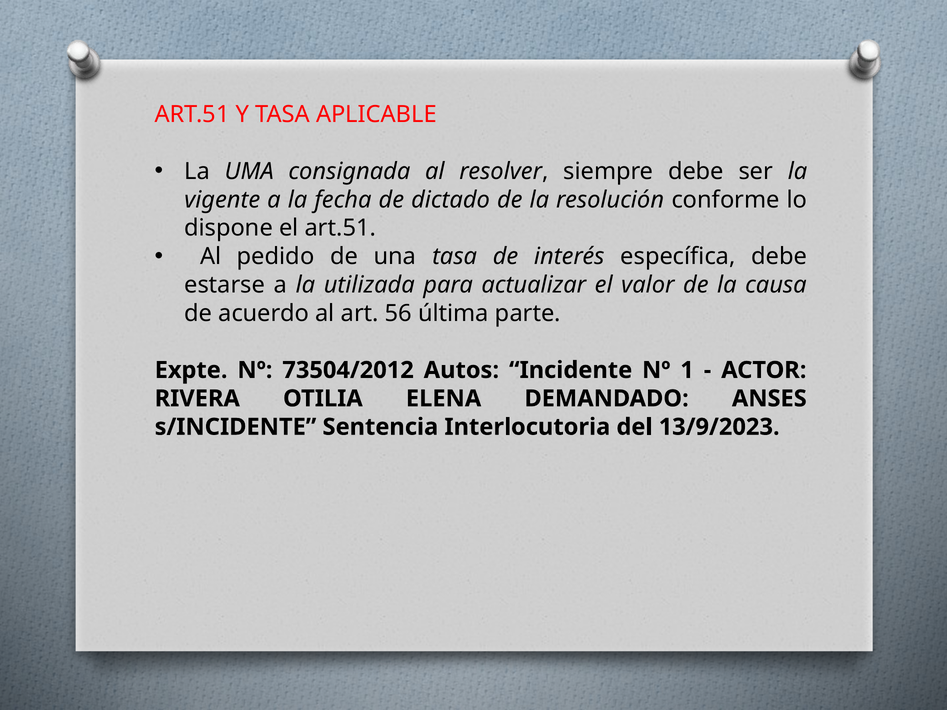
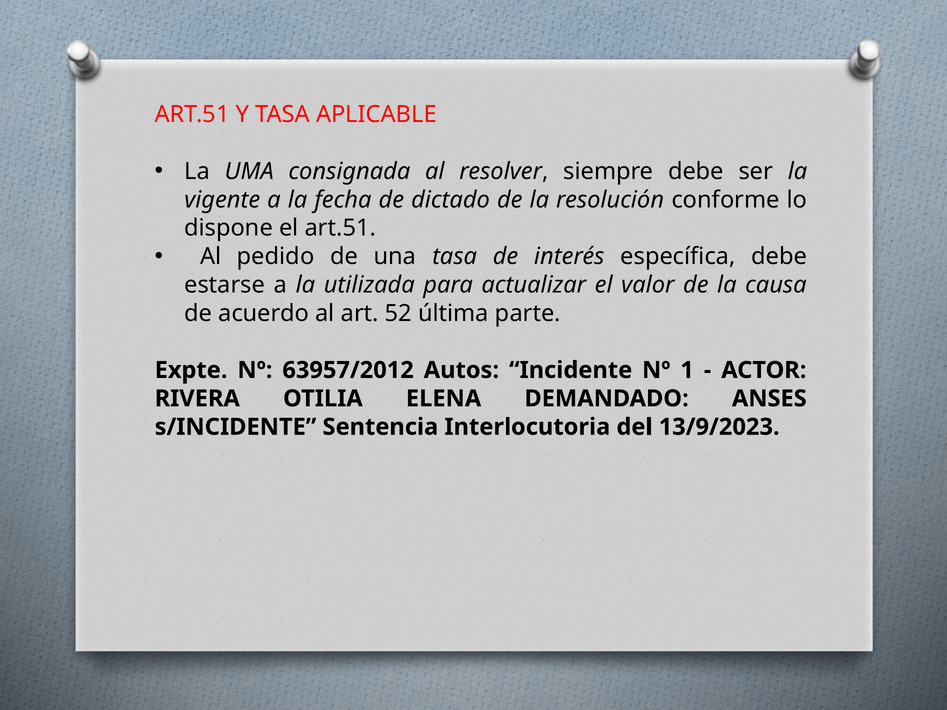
56: 56 -> 52 (398, 313)
73504/2012: 73504/2012 -> 63957/2012 (348, 370)
